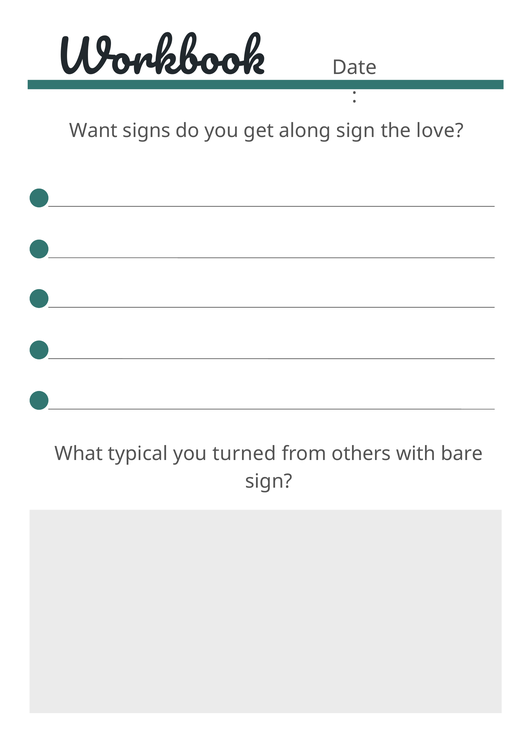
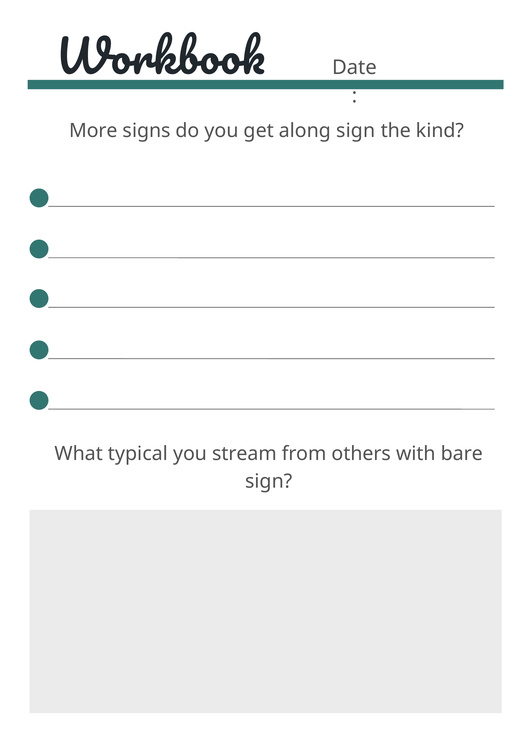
Want: Want -> More (93, 131)
love: love -> kind (440, 131)
turned: turned -> stream (245, 453)
